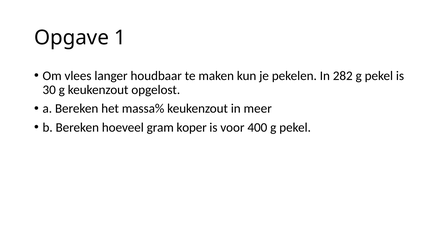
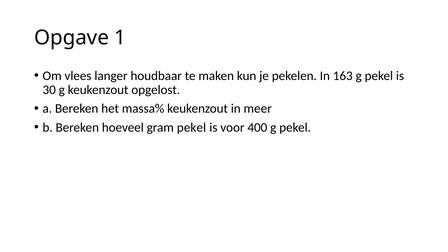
282: 282 -> 163 (343, 76)
gram koper: koper -> pekel (191, 127)
